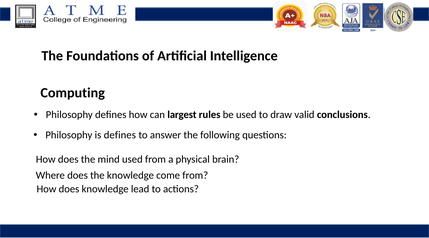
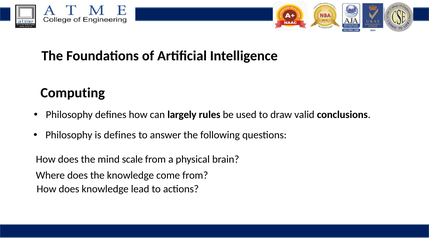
largest: largest -> largely (182, 115)
mind used: used -> scale (132, 160)
